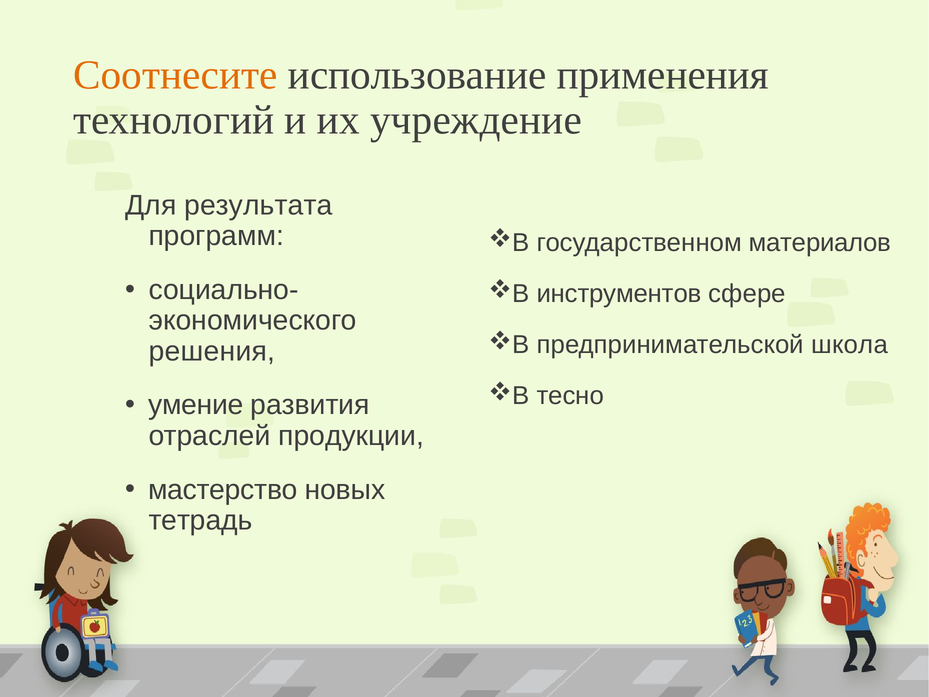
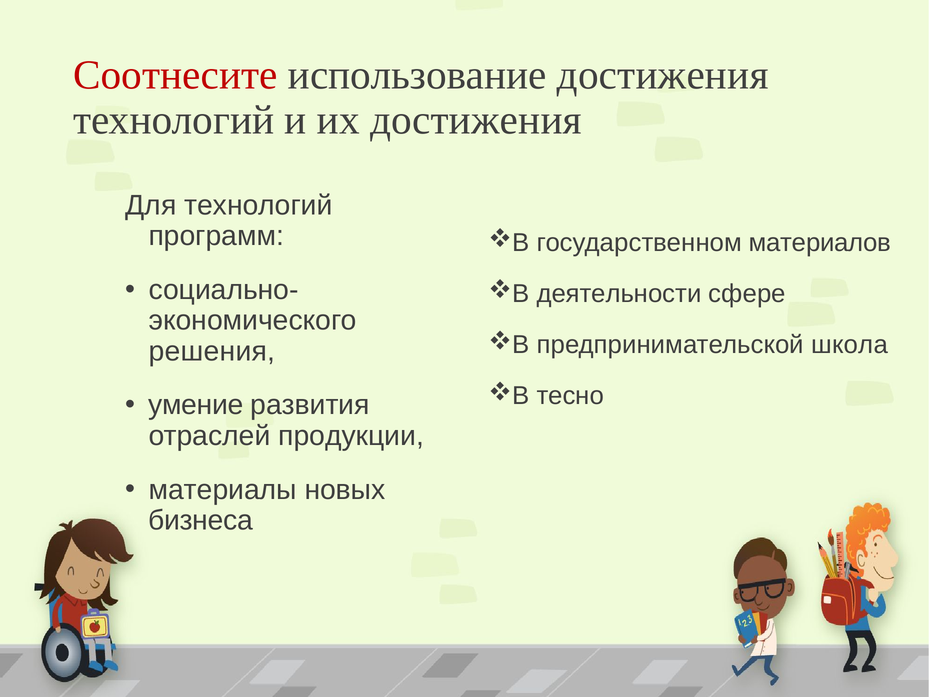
Соотнесите colour: orange -> red (175, 75)
использование применения: применения -> достижения (663, 75)
их учреждение: учреждение -> достижения (476, 120)
Для результата: результата -> технологий (258, 205)
инструментов: инструментов -> деятельности (619, 294)
мастерство: мастерство -> материалы (223, 489)
тетрадь: тетрадь -> бизнеса (201, 520)
